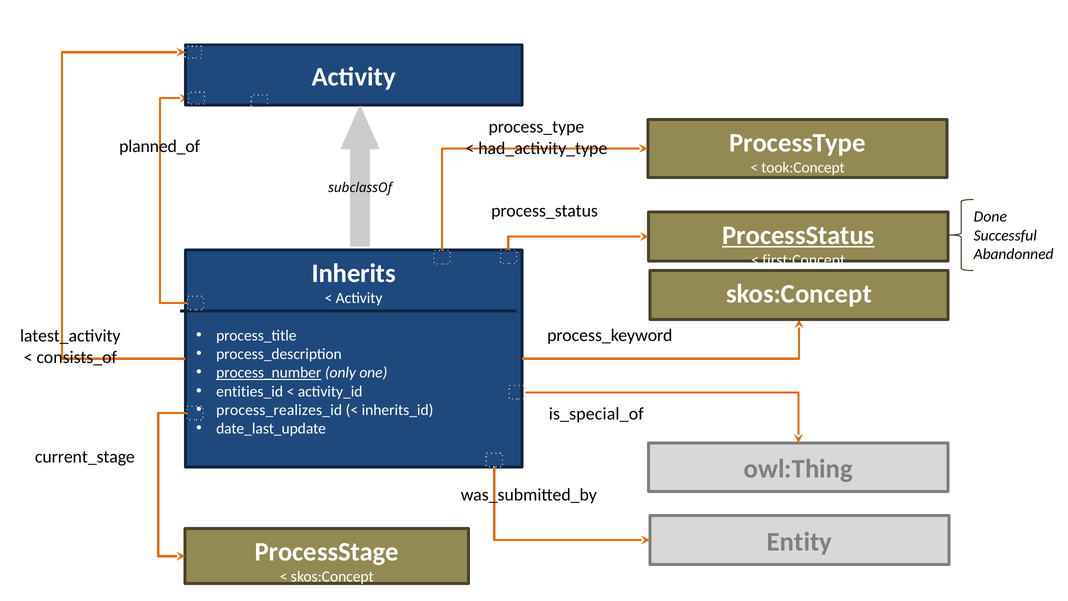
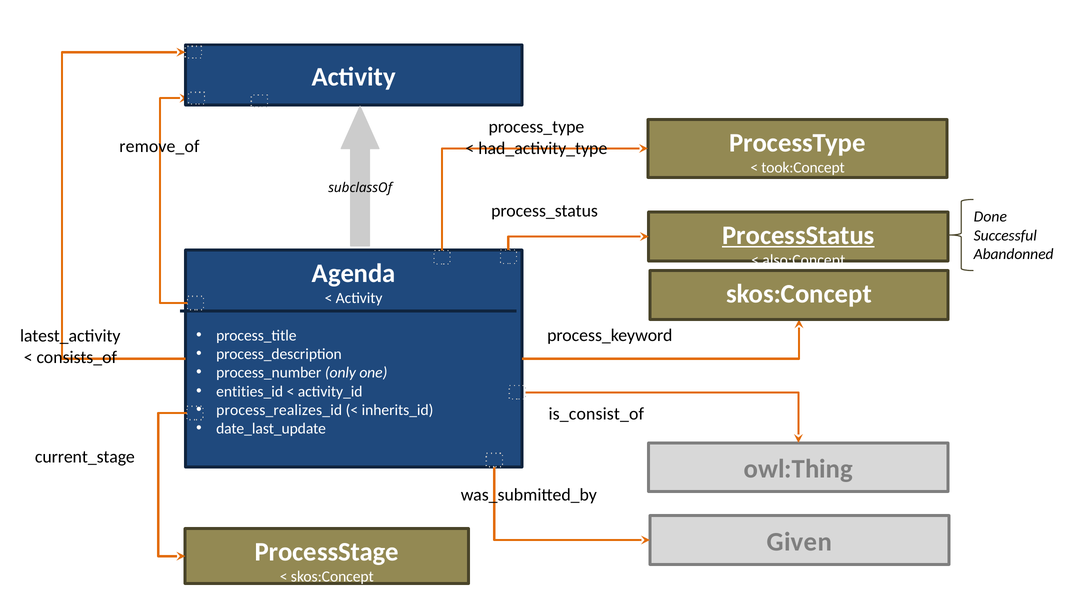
planned_of: planned_of -> remove_of (159, 147)
first:Concept: first:Concept -> also:Concept (804, 260)
Inherits: Inherits -> Agenda (354, 273)
process_number underline: present -> none (269, 373)
is_special_of: is_special_of -> is_consist_of (596, 414)
Entity: Entity -> Given (799, 542)
